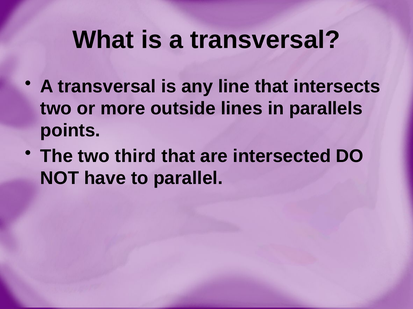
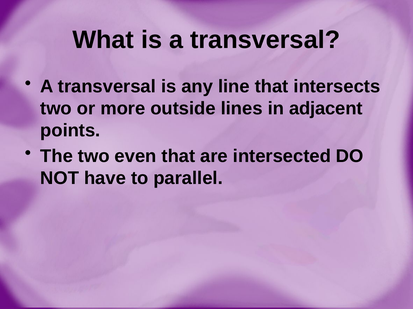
parallels: parallels -> adjacent (326, 109)
third: third -> even (136, 156)
